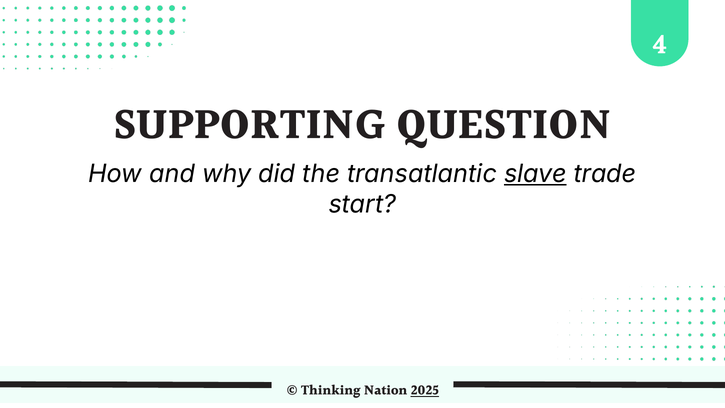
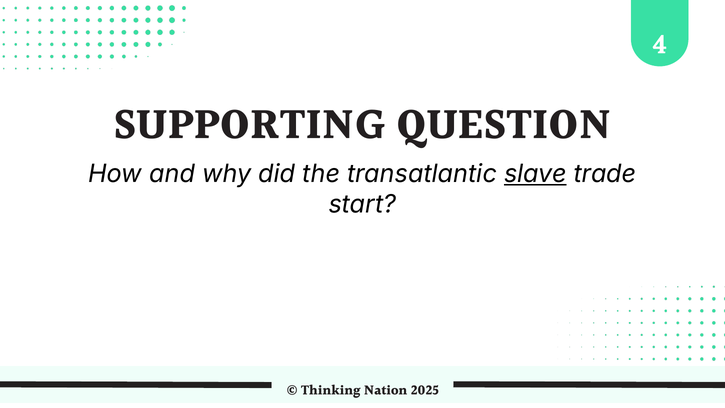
2025 underline: present -> none (425, 390)
